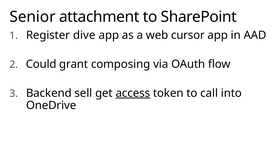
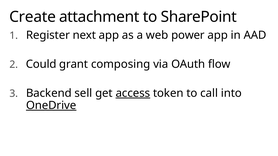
Senior: Senior -> Create (33, 17)
dive: dive -> next (84, 35)
cursor: cursor -> power (188, 35)
OneDrive underline: none -> present (51, 106)
